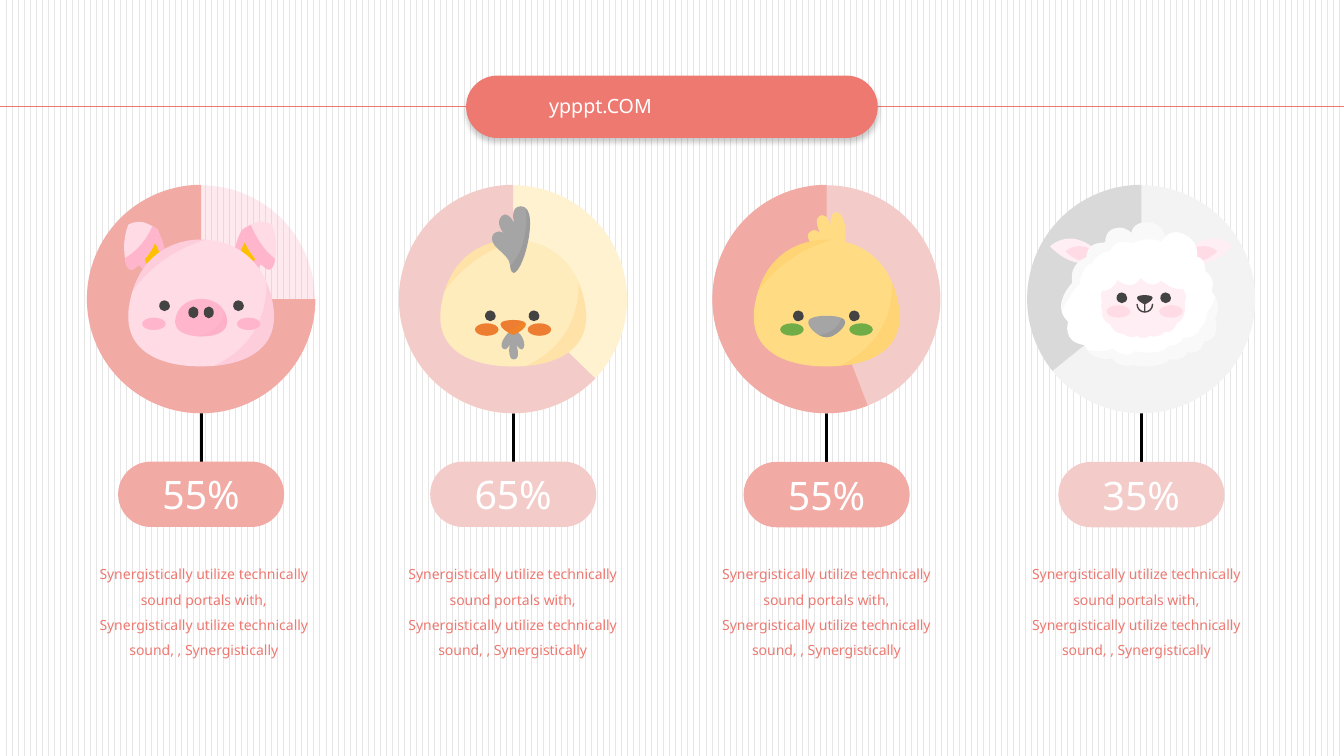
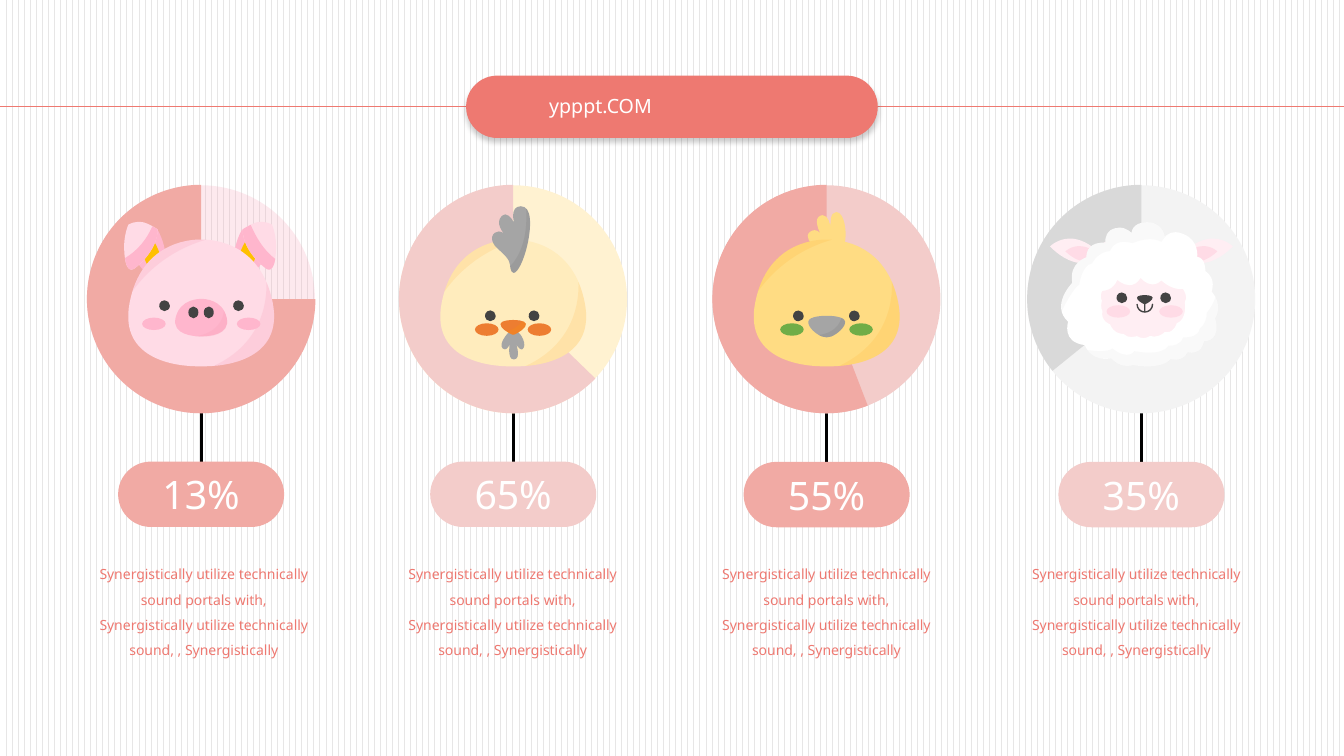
55%: 55% -> 13% (201, 497)
